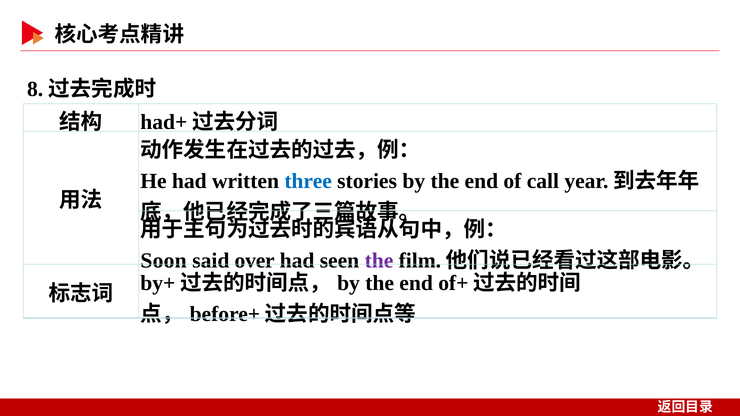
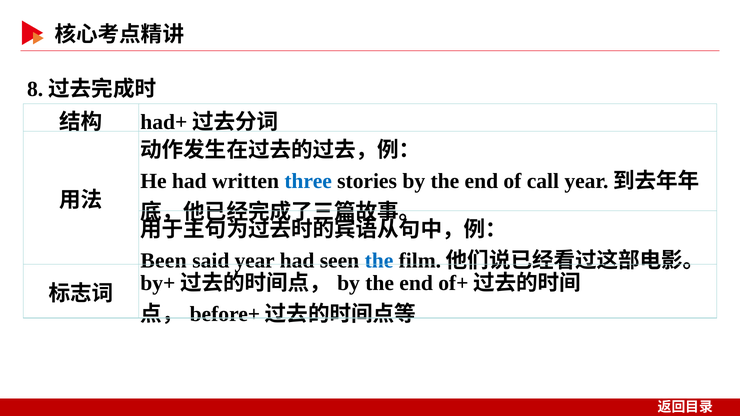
Soon: Soon -> Been (164, 261)
said over: over -> year (255, 261)
the colour: purple -> blue (379, 261)
